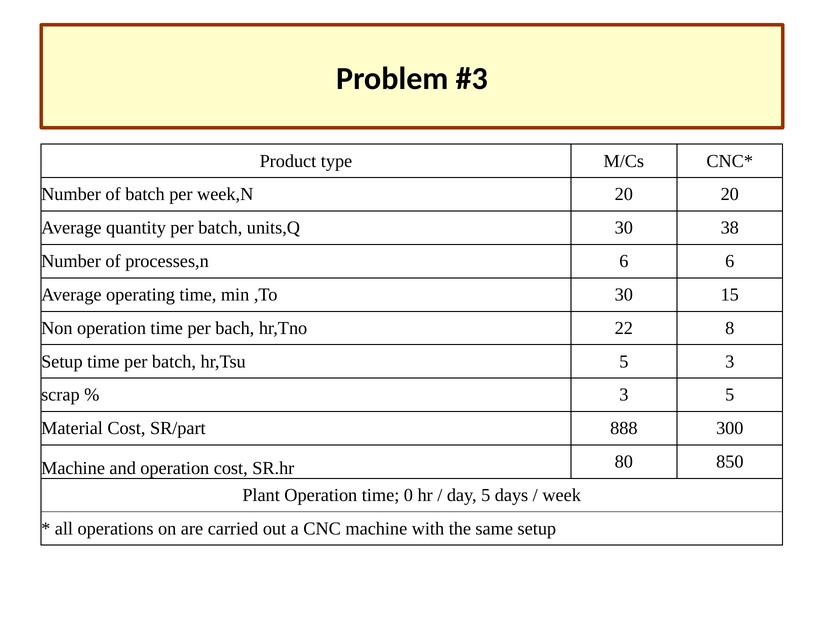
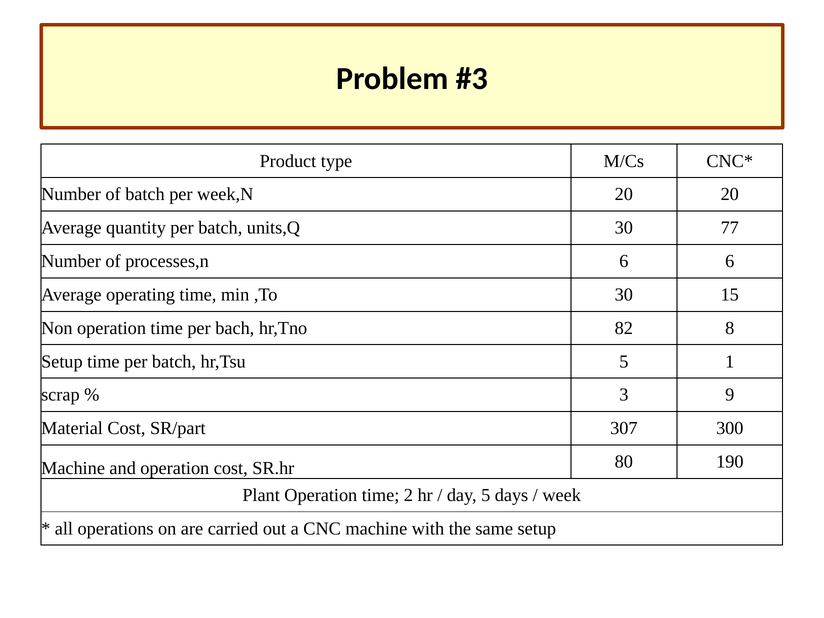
38: 38 -> 77 (730, 228)
22: 22 -> 82 (624, 328)
5 3: 3 -> 1 (730, 362)
3 5: 5 -> 9 (730, 395)
888: 888 -> 307 (624, 428)
850: 850 -> 190 (730, 462)
0: 0 -> 2 (408, 495)
